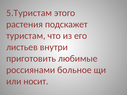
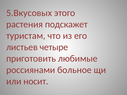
5.Туристам: 5.Туристам -> 5.Вкусовых (29, 13)
внутри: внутри -> четыре (54, 47)
